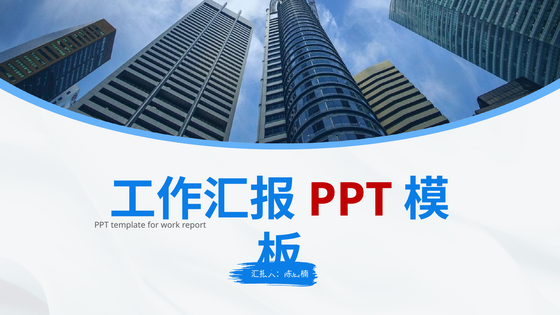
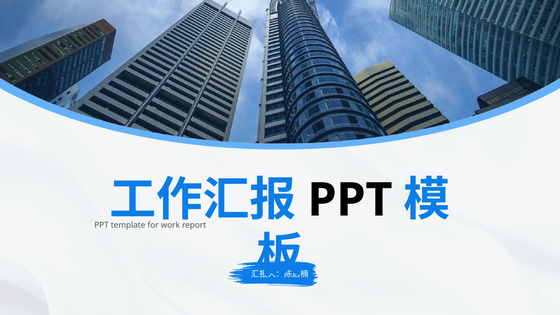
PPT colour: red -> black (350, 200)
